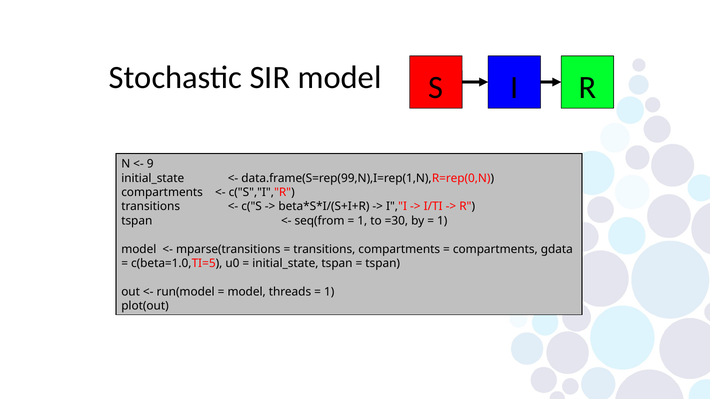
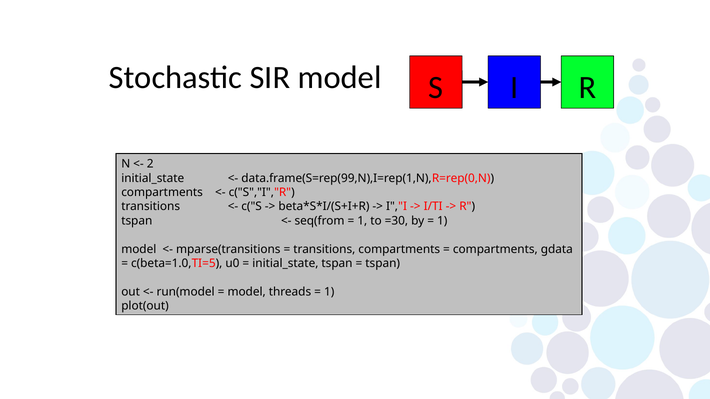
9: 9 -> 2 (150, 164)
